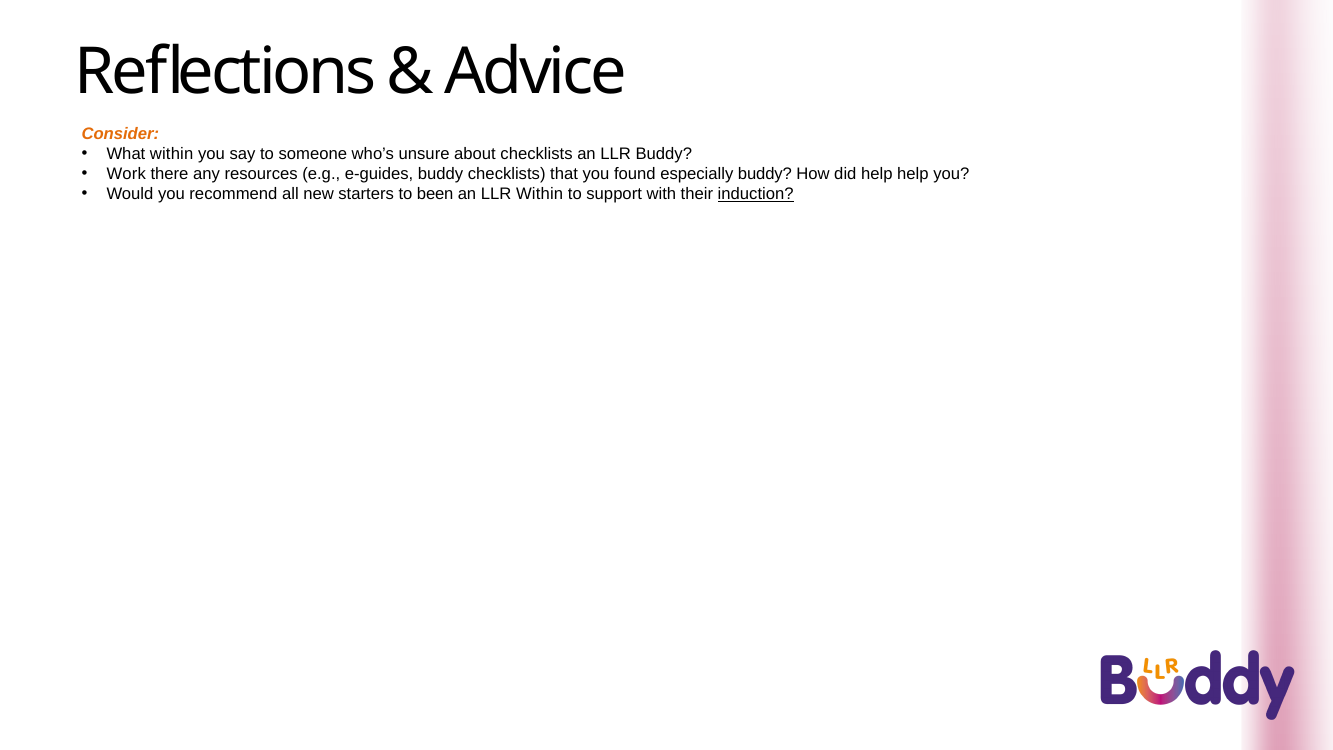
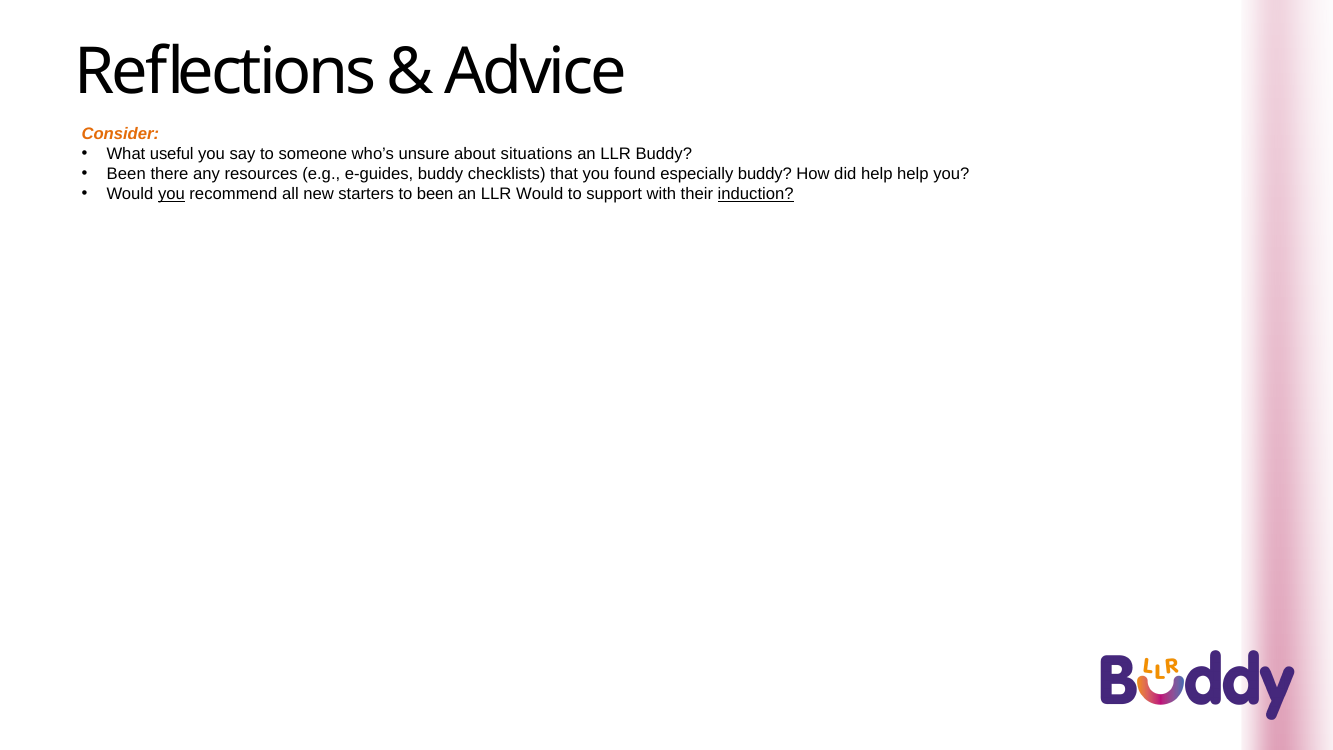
What within: within -> useful (172, 154)
about checklists: checklists -> situations (536, 154)
Work: Work -> Been (126, 174)
you underline: none -> present (171, 194)
LLR Within: Within -> Would (540, 194)
